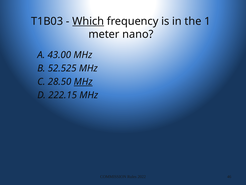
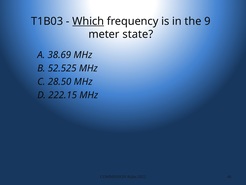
1: 1 -> 9 (207, 21)
nano: nano -> state (138, 34)
43.00: 43.00 -> 38.69 (59, 55)
MHz underline: present -> none (83, 82)
